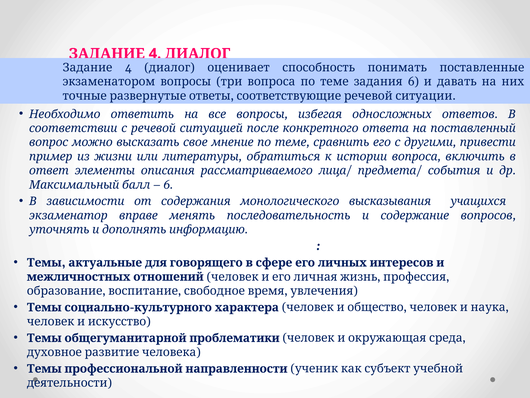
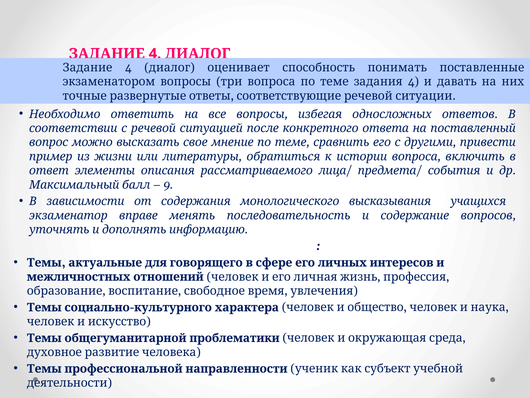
6: 6 -> 4 (413, 82)
6: 6 -> 9 (168, 185)
